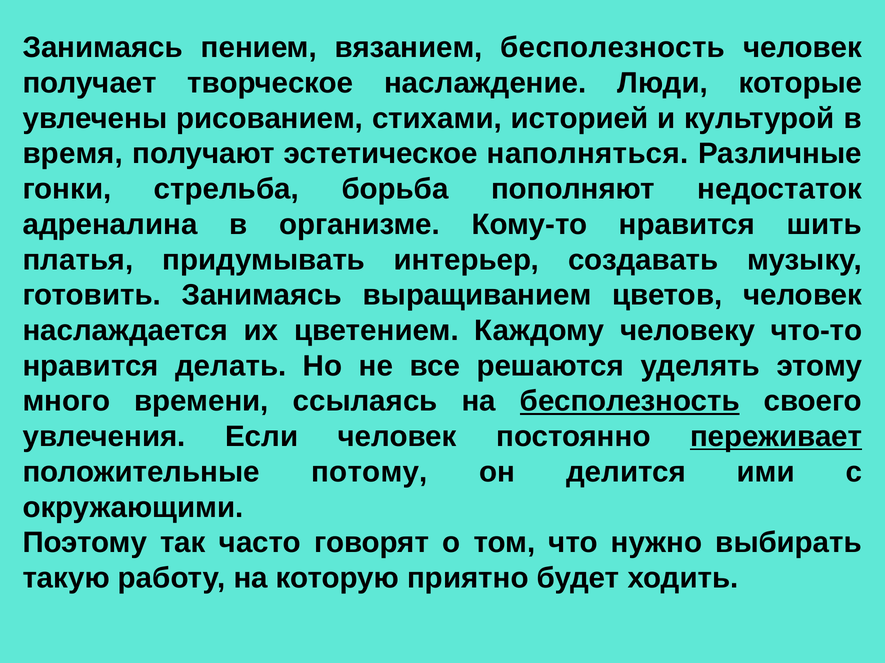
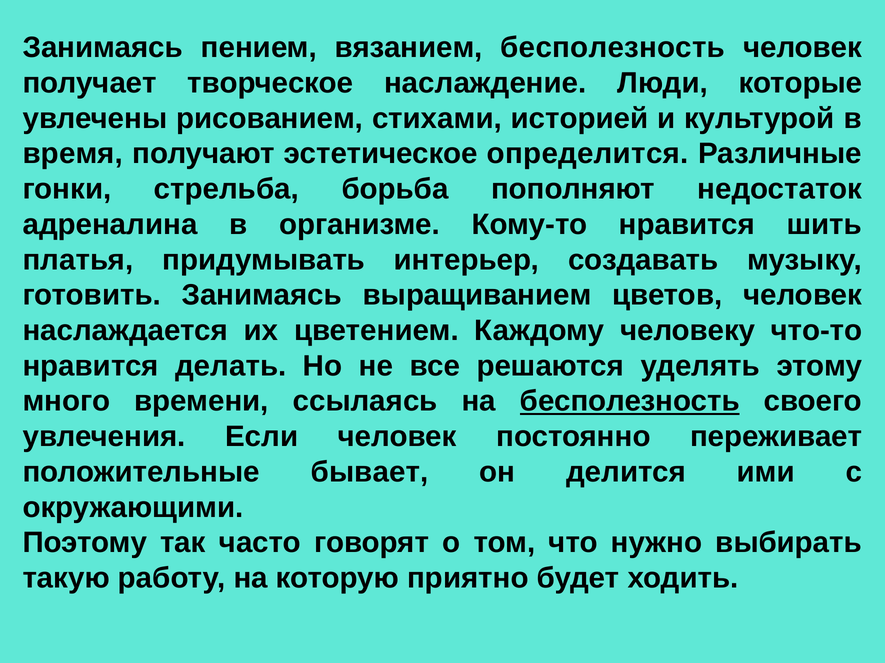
наполняться: наполняться -> определится (588, 154)
переживает underline: present -> none (776, 437)
потому: потому -> бывает (370, 473)
